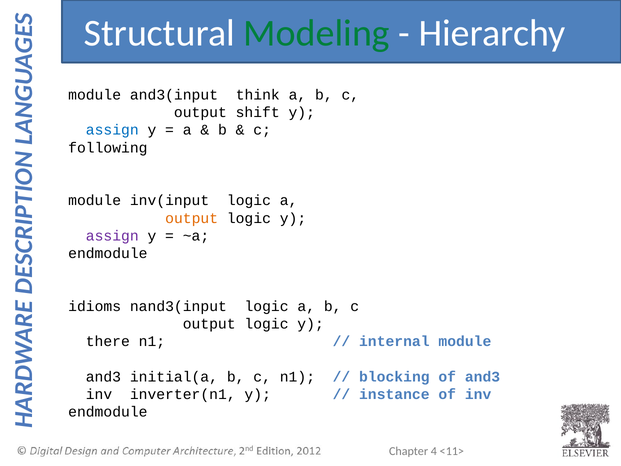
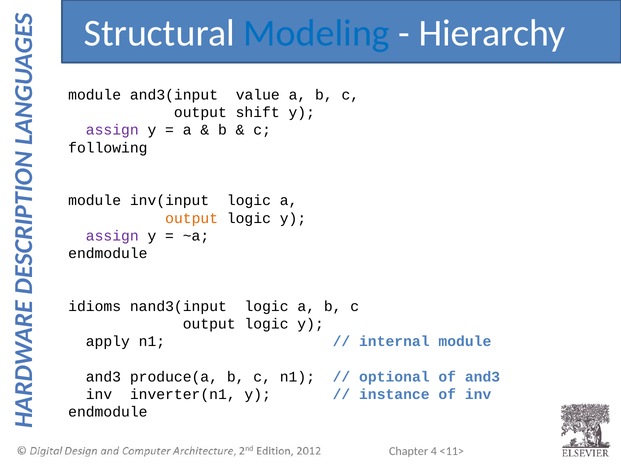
Modeling colour: green -> blue (317, 33)
think: think -> value (258, 95)
assign colour: blue -> purple (112, 130)
there: there -> apply (108, 341)
initial(a: initial(a -> produce(a (174, 377)
blocking: blocking -> optional (394, 377)
